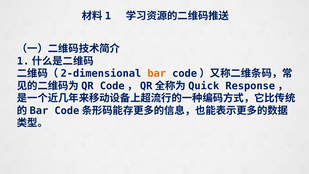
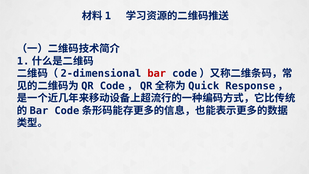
bar colour: orange -> red (157, 73)
